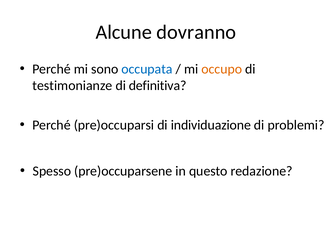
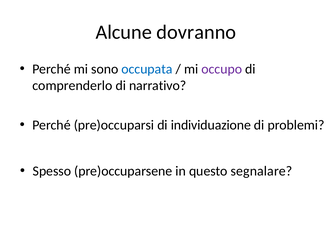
occupo colour: orange -> purple (222, 69)
testimonianze: testimonianze -> comprenderlo (72, 86)
definitiva: definitiva -> narrativo (158, 86)
redazione: redazione -> segnalare (261, 171)
